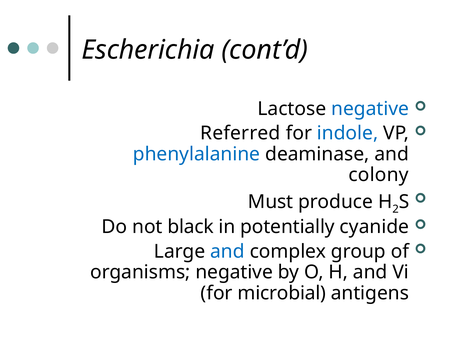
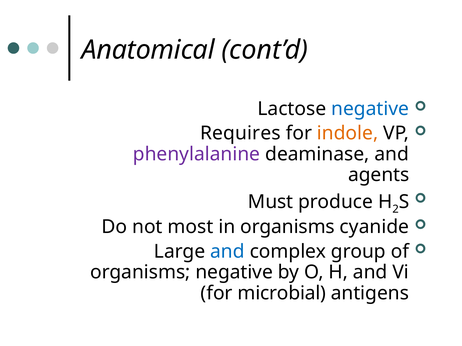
Escherichia: Escherichia -> Anatomical (148, 50)
Referred: Referred -> Requires (240, 133)
indole colour: blue -> orange (348, 133)
phenylalanine colour: blue -> purple (197, 154)
colony: colony -> agents (379, 175)
black: black -> most (190, 227)
in potentially: potentially -> organisms (288, 227)
